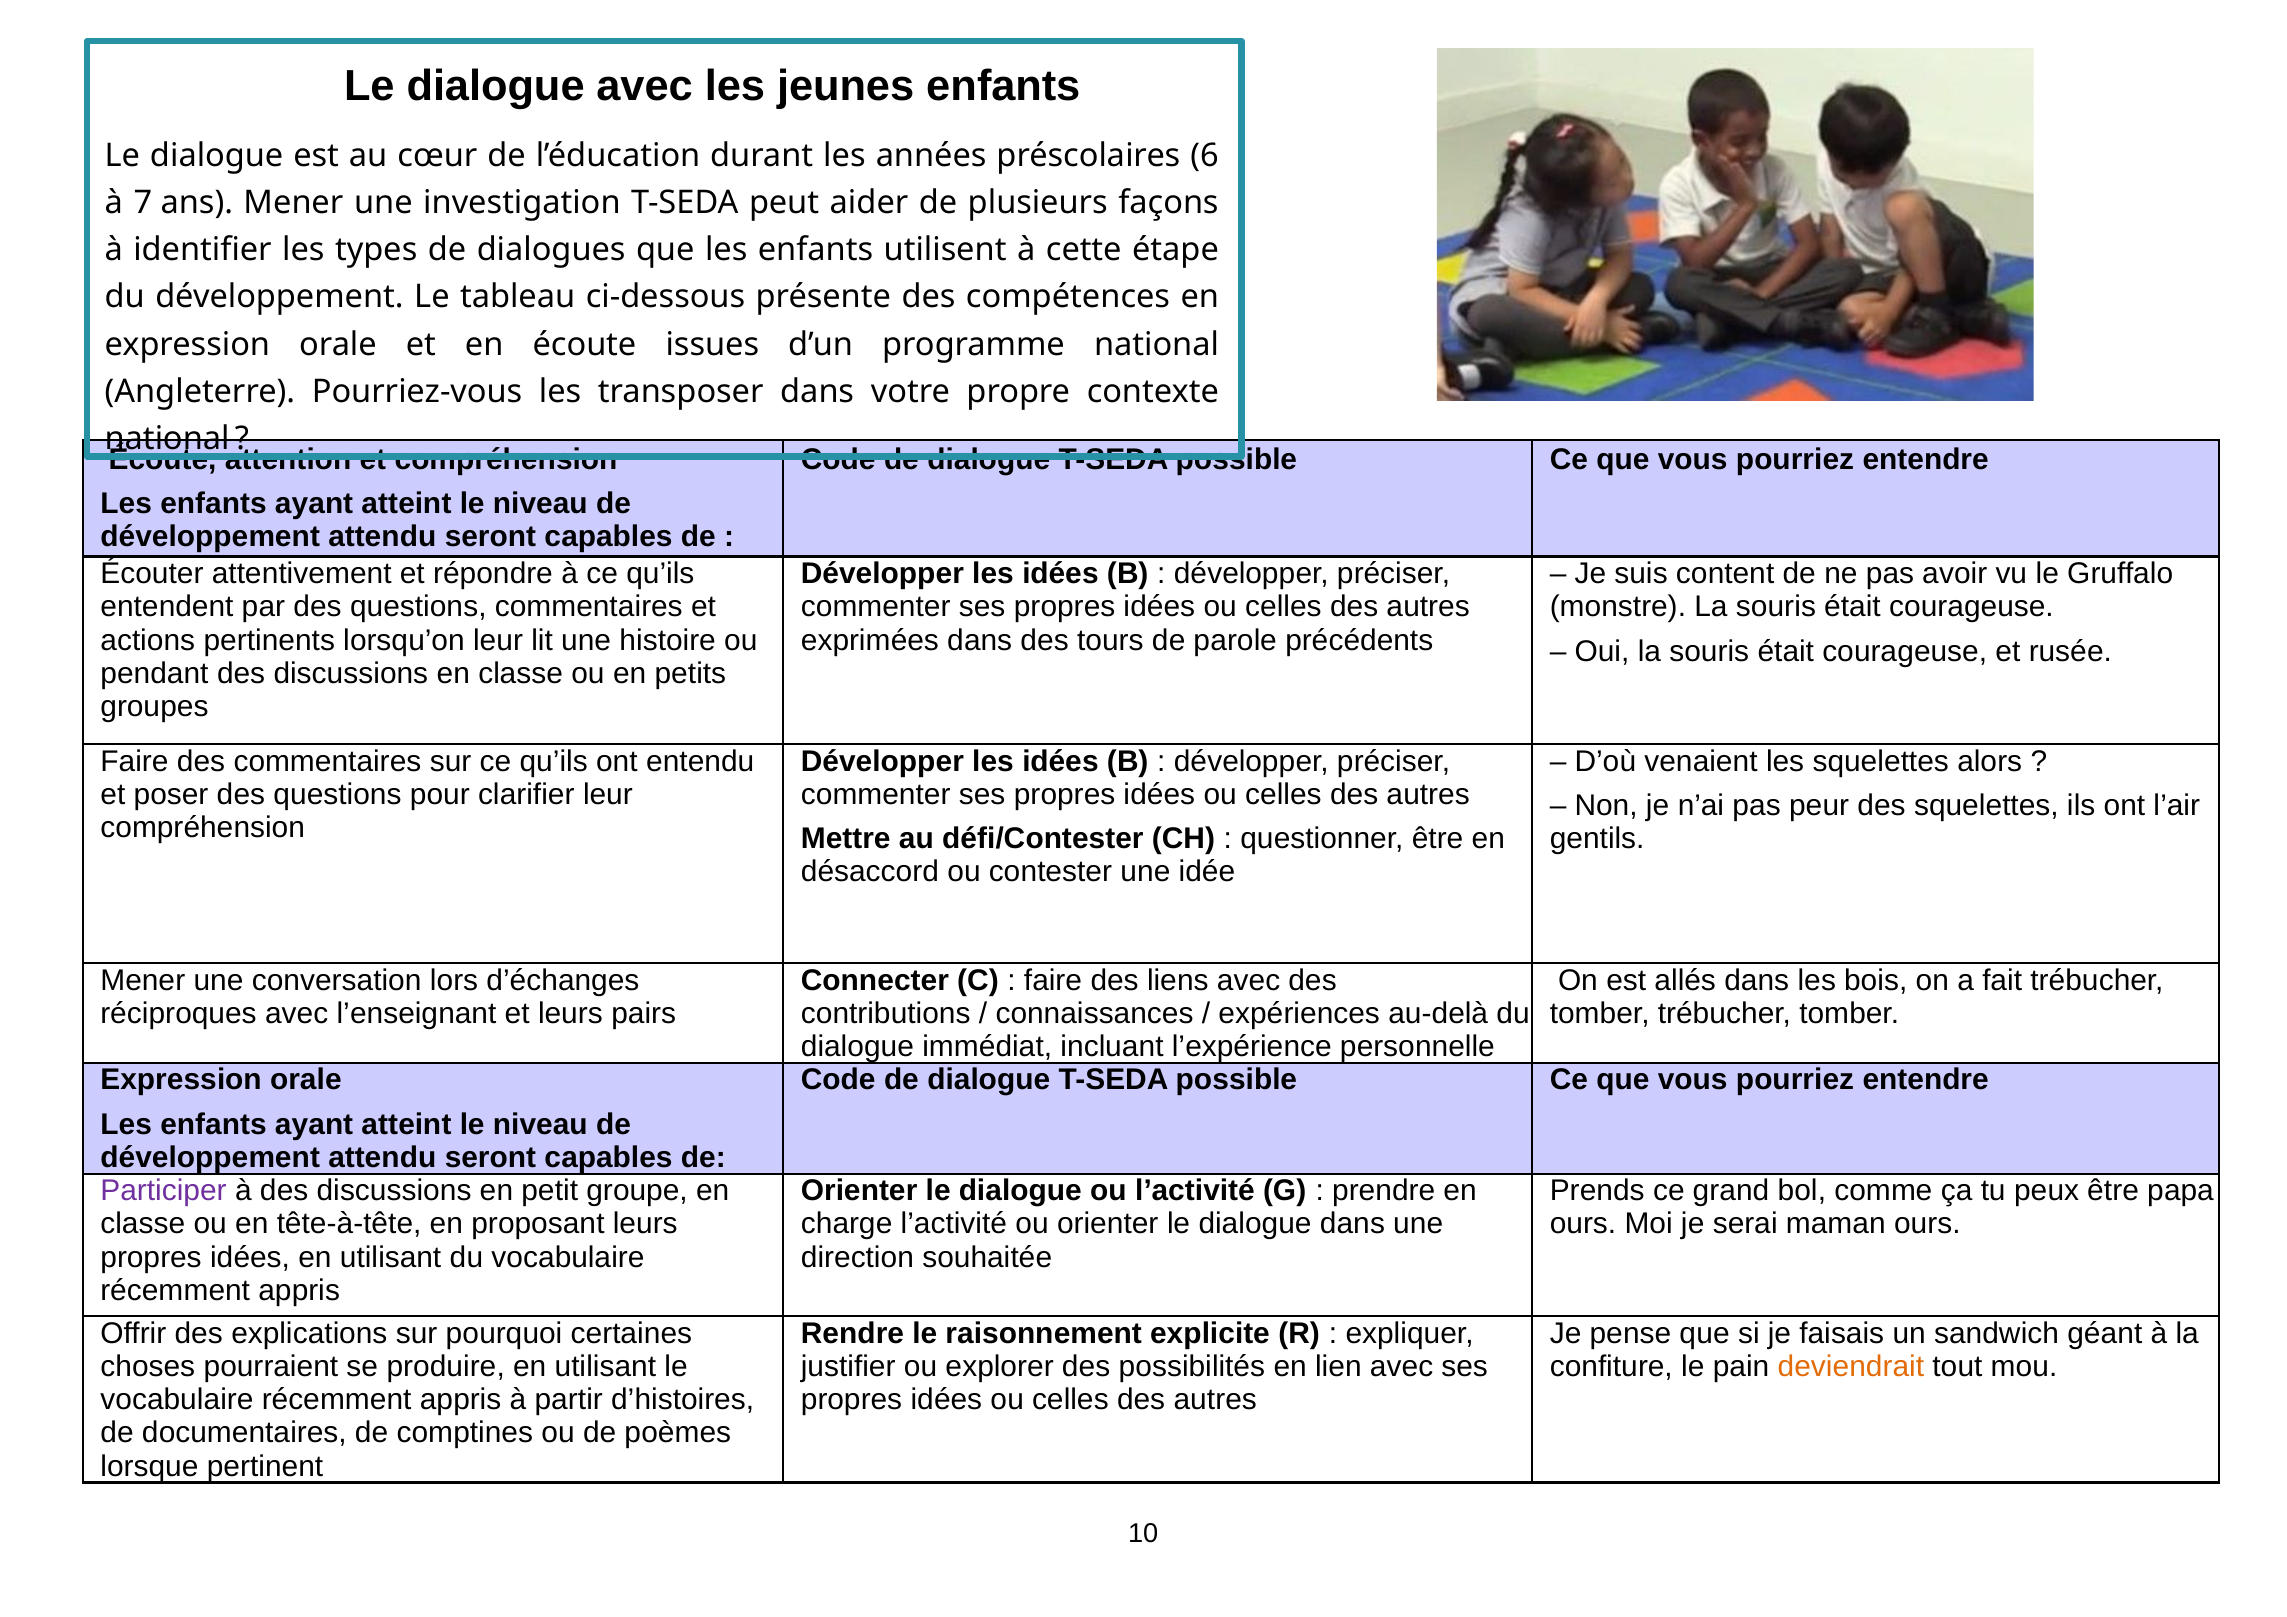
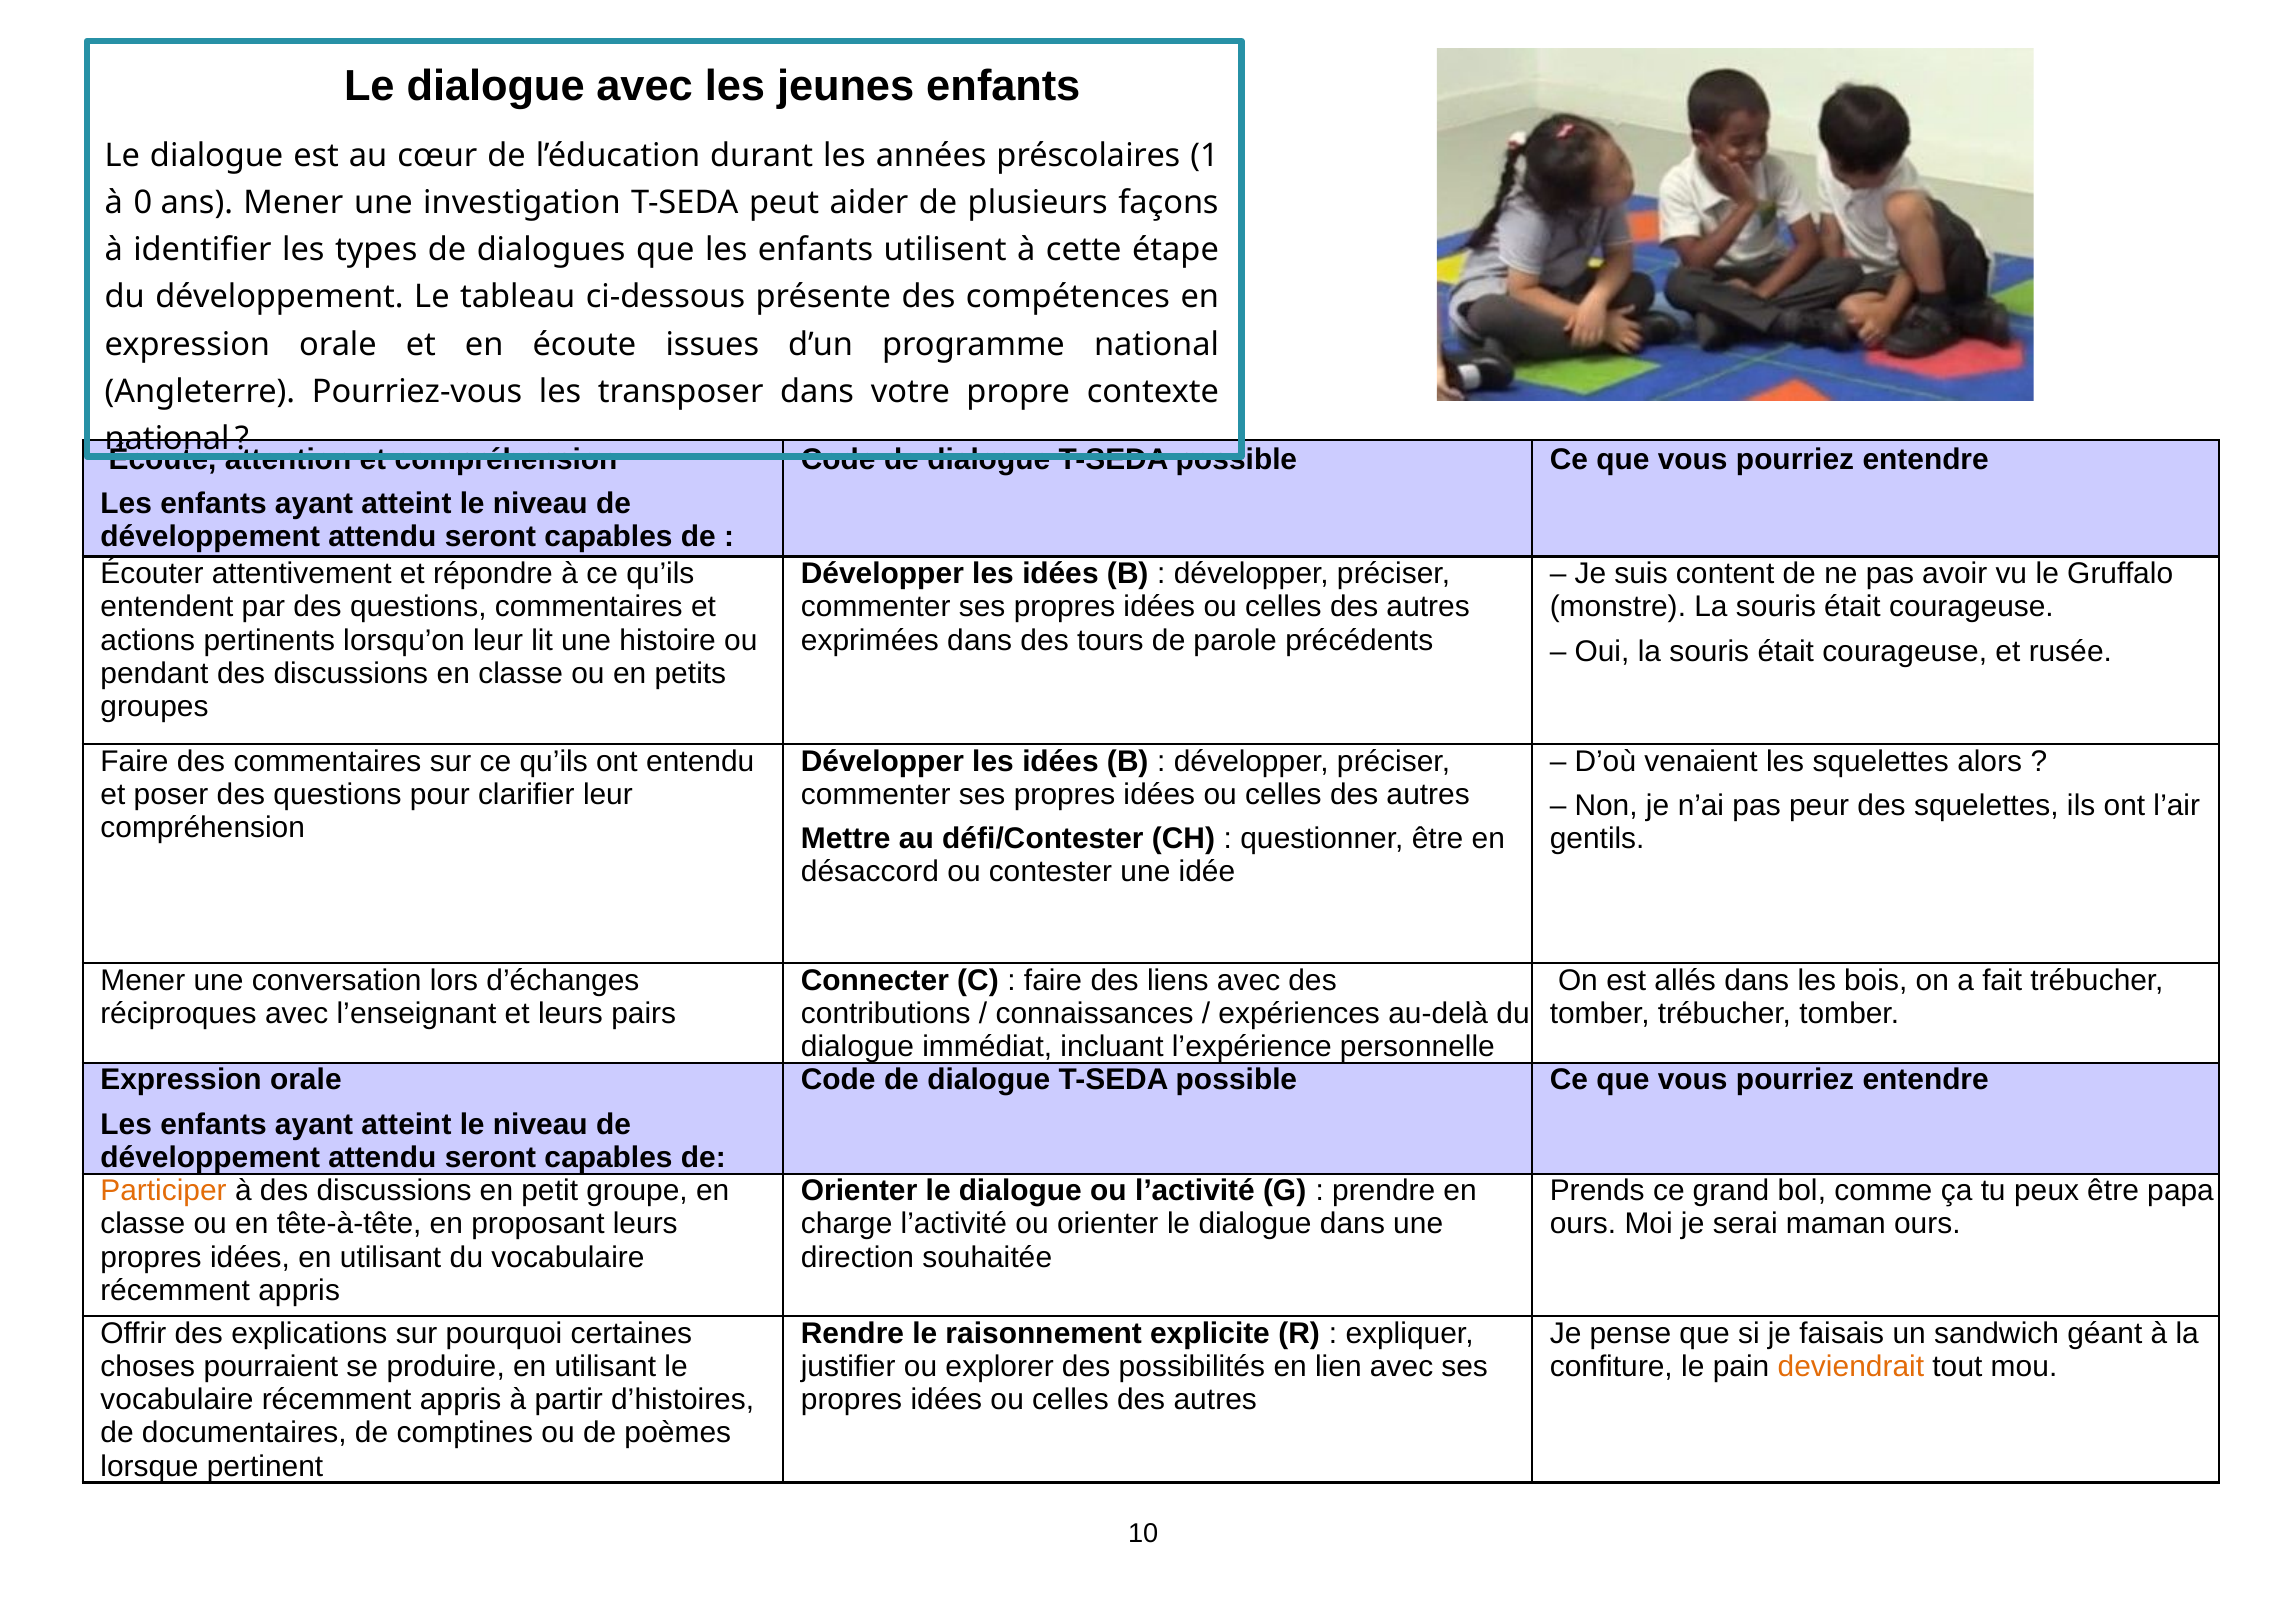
6: 6 -> 1 (1205, 155)
7: 7 -> 0 (143, 203)
Participer colour: purple -> orange (164, 1191)
